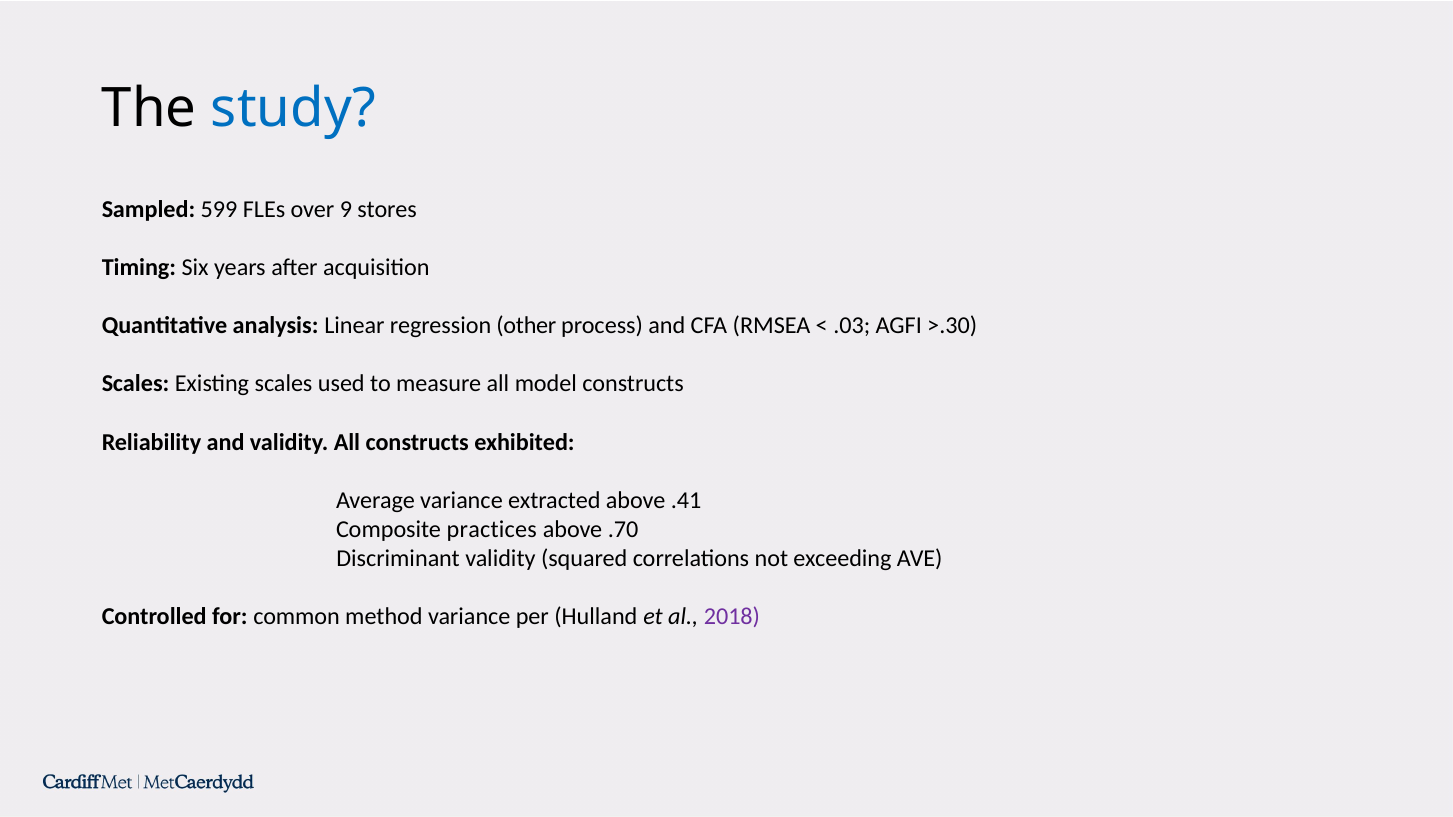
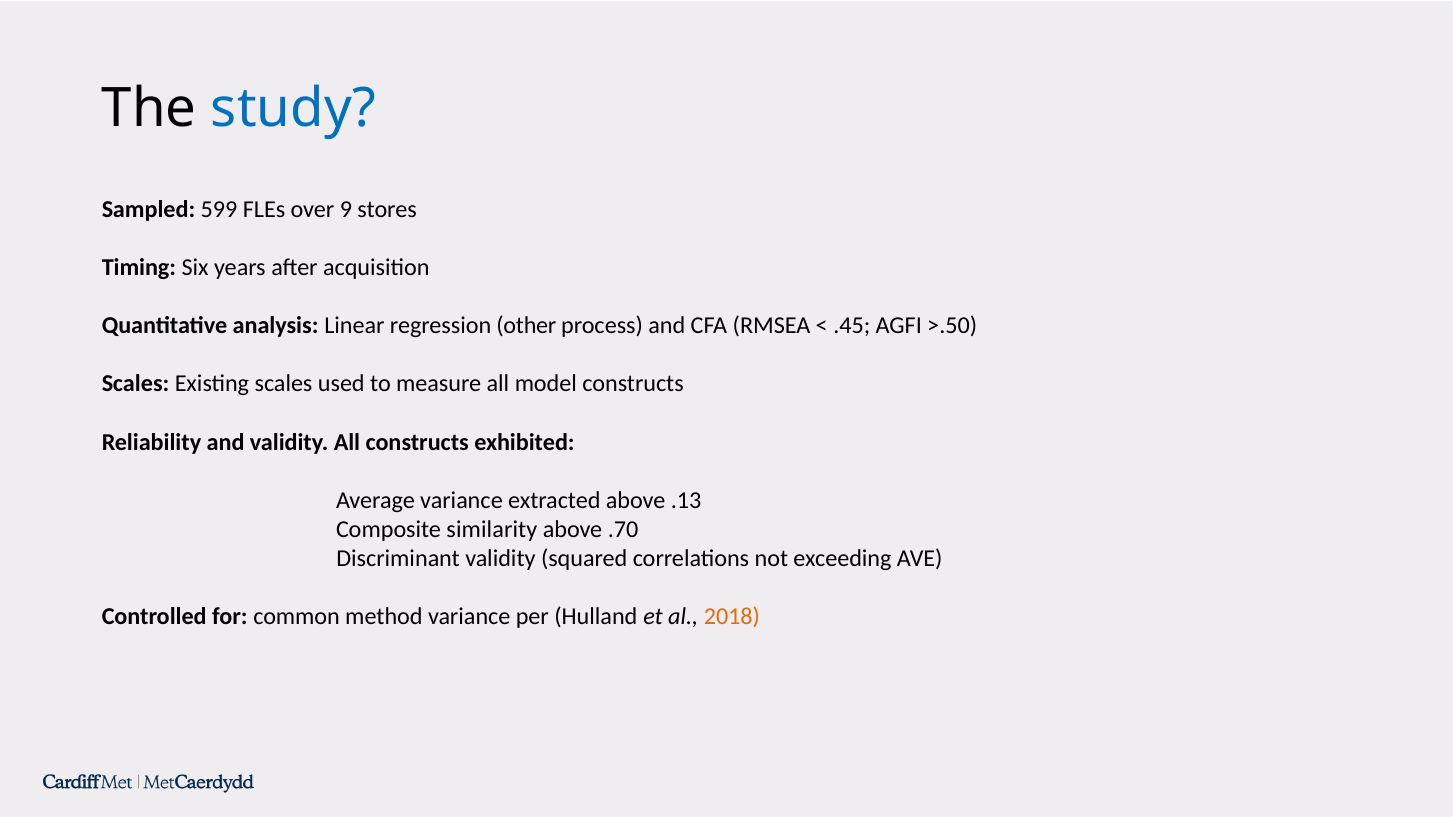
.03: .03 -> .45 (852, 326)
>.30: >.30 -> >.50 (952, 326)
.41: .41 -> .13 (686, 500)
practices: practices -> similarity (492, 529)
2018 colour: purple -> orange (732, 616)
